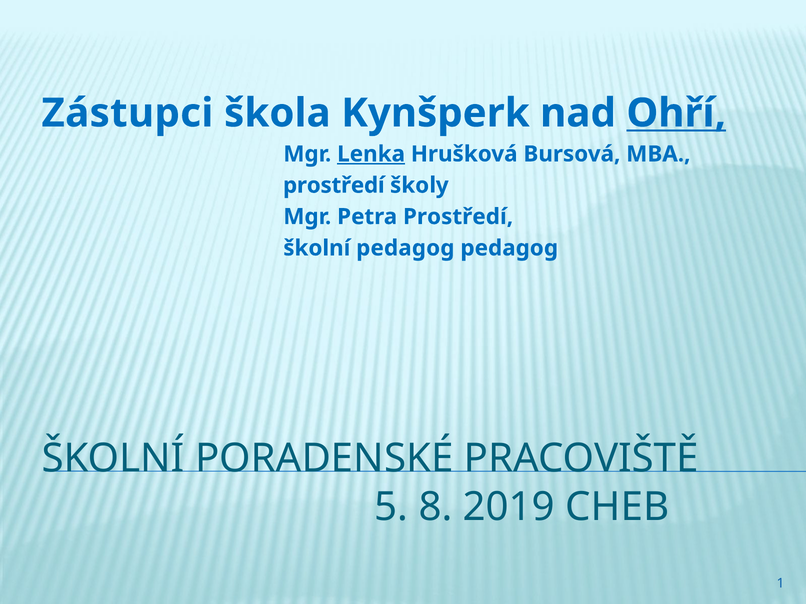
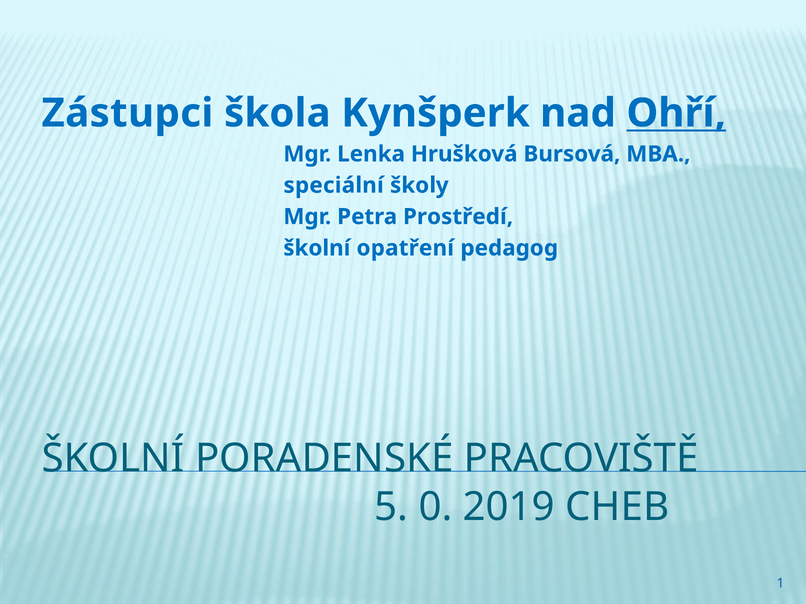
Lenka underline: present -> none (371, 154)
prostředí: prostředí -> speciální (334, 186)
školní pedagog: pedagog -> opatření (405, 248)
8: 8 -> 0 (436, 507)
